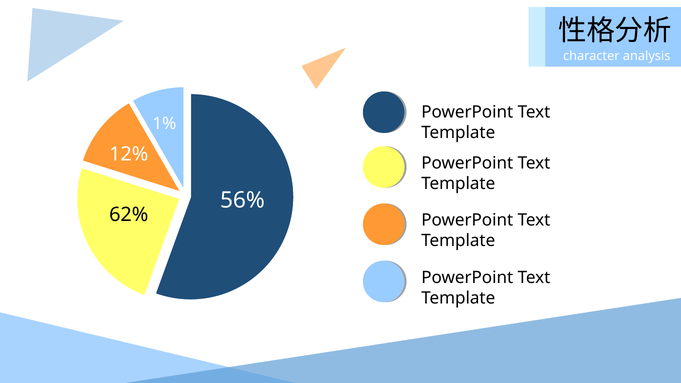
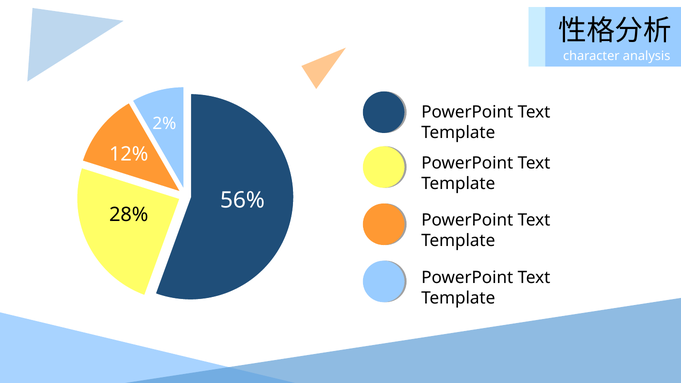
1%: 1% -> 2% (164, 124)
62%: 62% -> 28% (129, 215)
